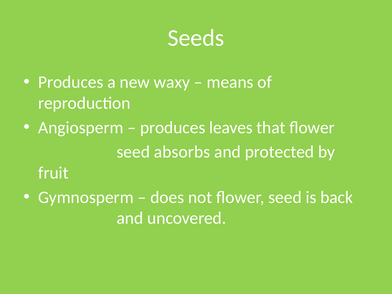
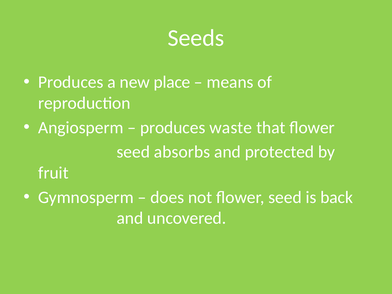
waxy: waxy -> place (172, 82)
leaves: leaves -> waste (231, 128)
